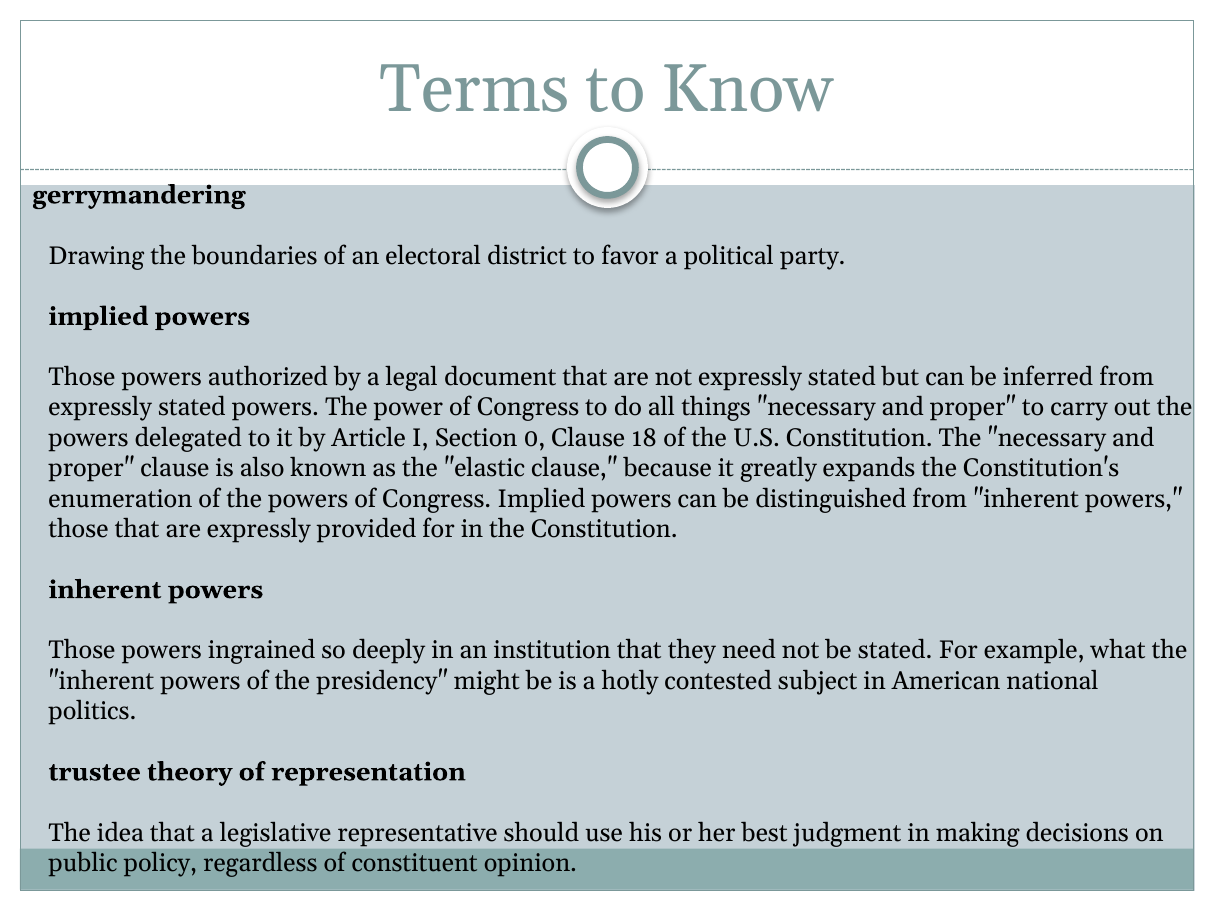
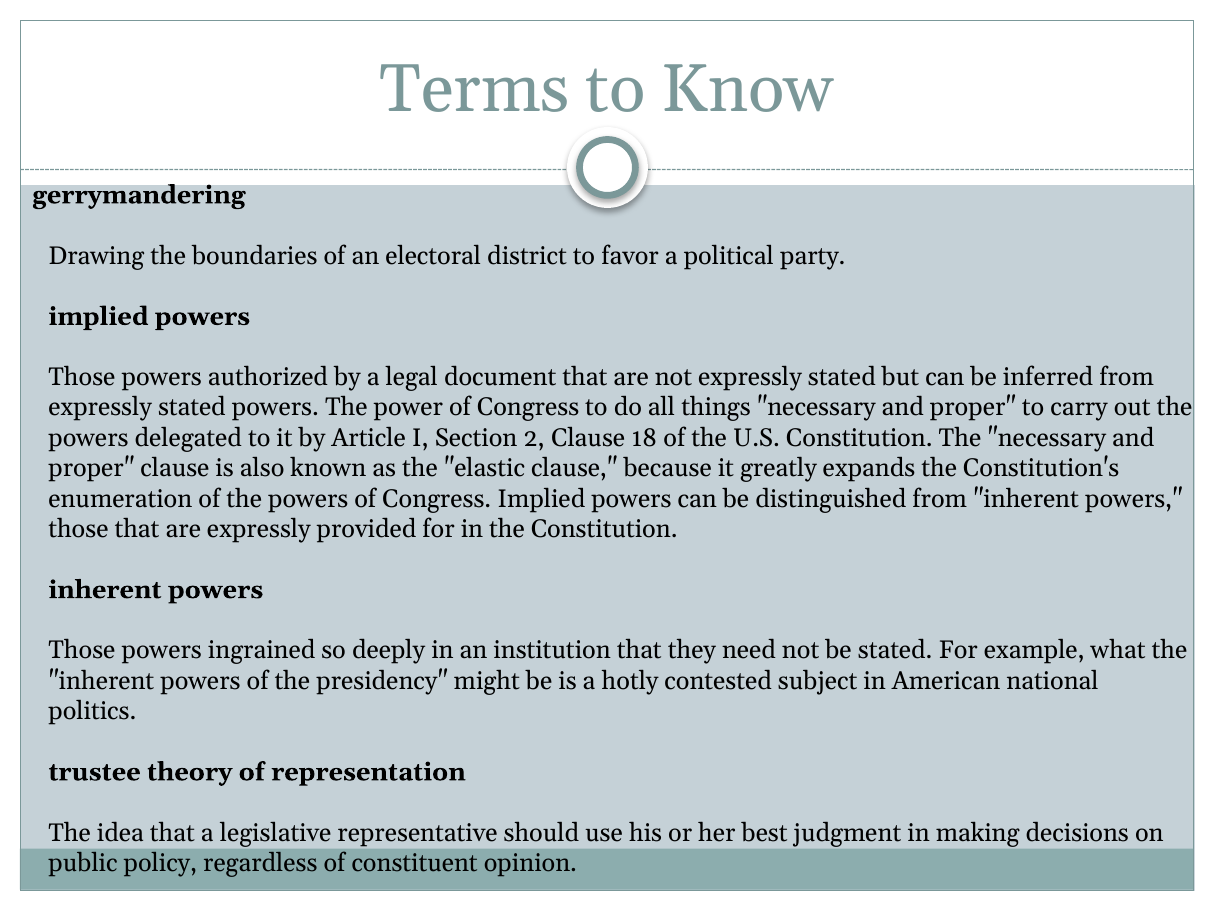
0: 0 -> 2 (534, 438)
